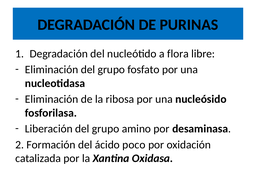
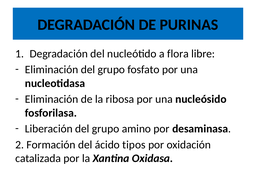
poco: poco -> tipos (134, 145)
